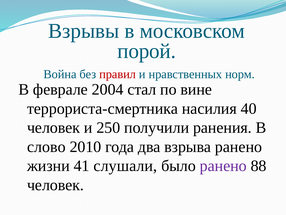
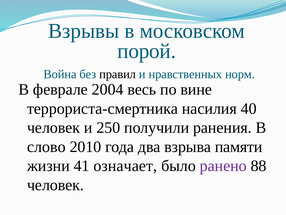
правил colour: red -> black (118, 74)
стал: стал -> весь (142, 89)
взрыва ранено: ранено -> памяти (239, 146)
слушали: слушали -> означает (125, 166)
